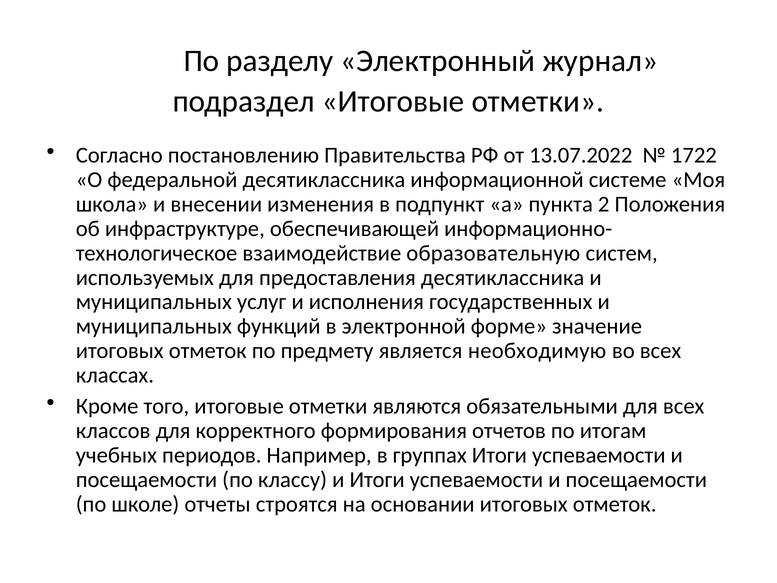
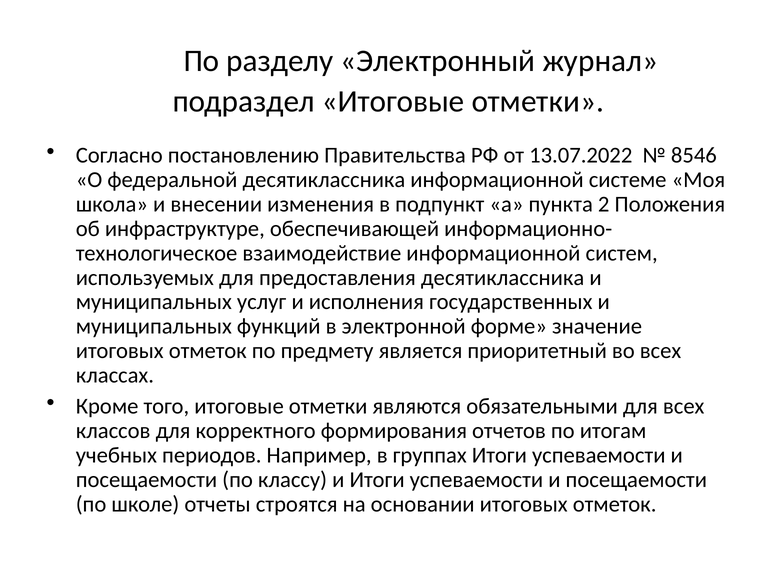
1722: 1722 -> 8546 (694, 155)
взаимодействие образовательную: образовательную -> информационной (493, 253)
необходимую: необходимую -> приоритетный (537, 351)
